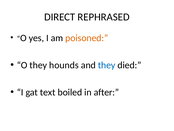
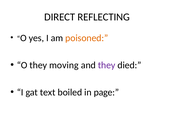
REPHRASED: REPHRASED -> REFLECTING (104, 17)
hounds: hounds -> moving (64, 65)
they colour: blue -> purple (107, 65)
after: after -> page (106, 92)
